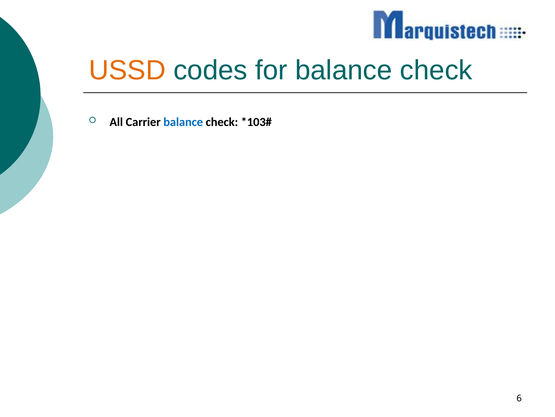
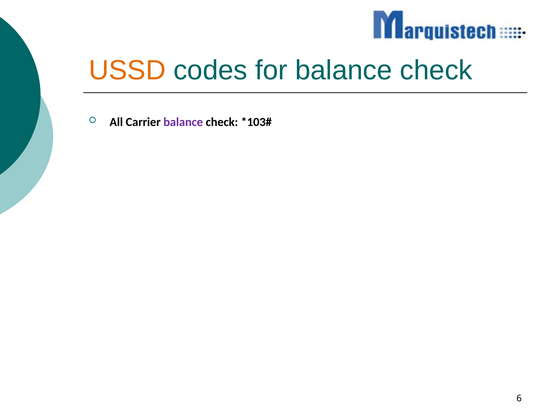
balance colour: blue -> purple (183, 122)
